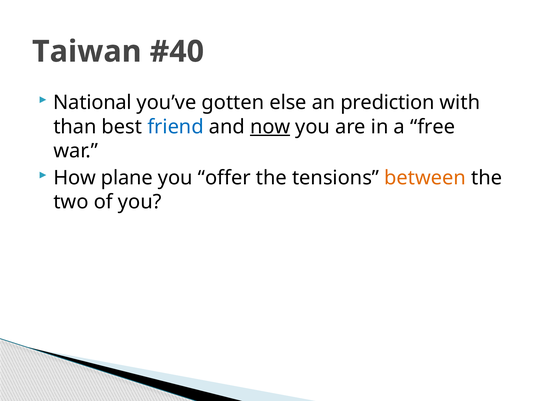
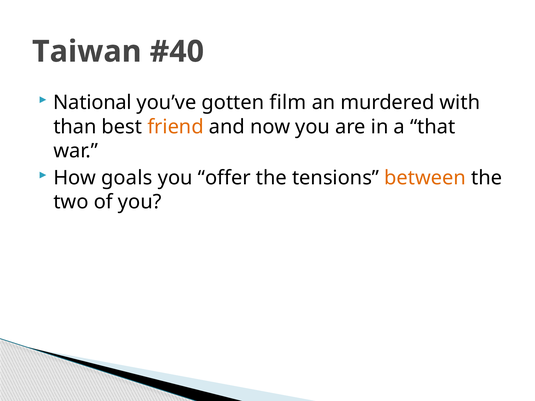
else: else -> film (288, 103)
prediction: prediction -> murdered (387, 103)
friend colour: blue -> orange (176, 127)
now underline: present -> none (270, 127)
free: free -> that (433, 127)
plane: plane -> goals (127, 178)
